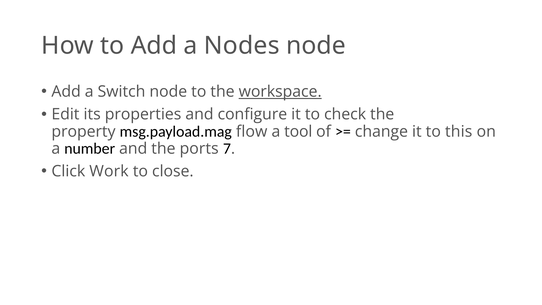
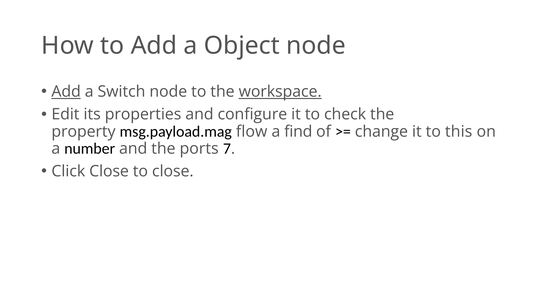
Nodes: Nodes -> Object (242, 46)
Add underline: none -> present (66, 92)
tool: tool -> find (298, 131)
Click Work: Work -> Close (109, 171)
